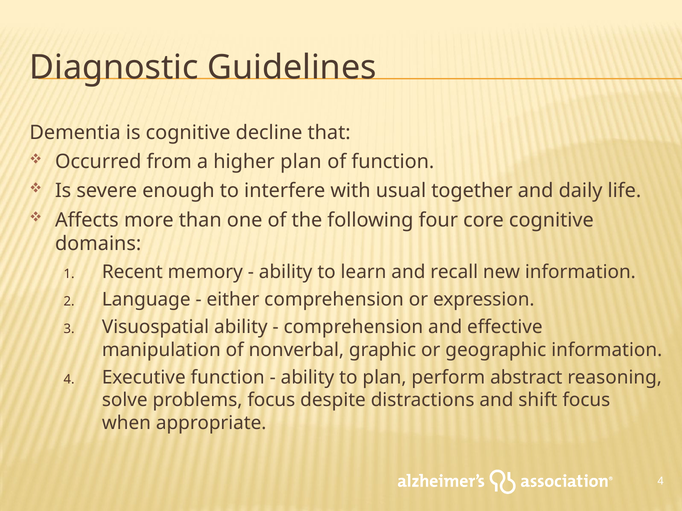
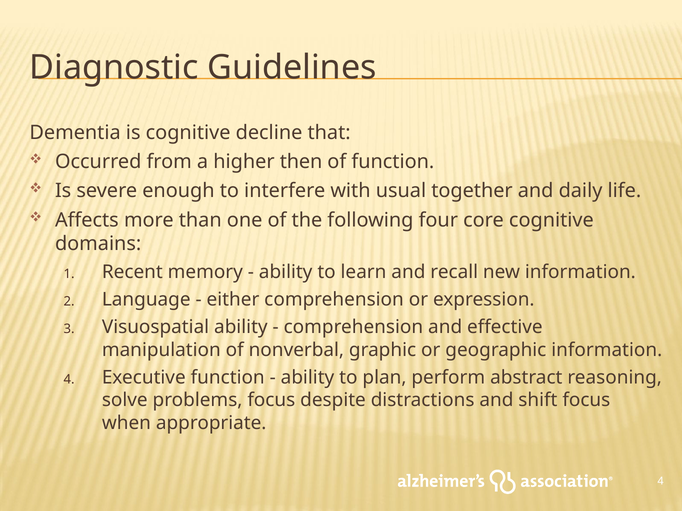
higher plan: plan -> then (301, 162)
